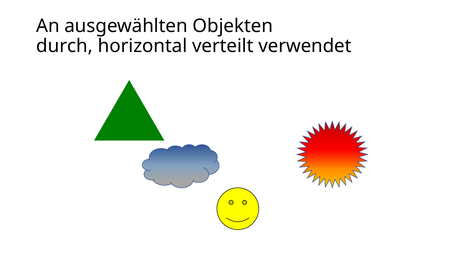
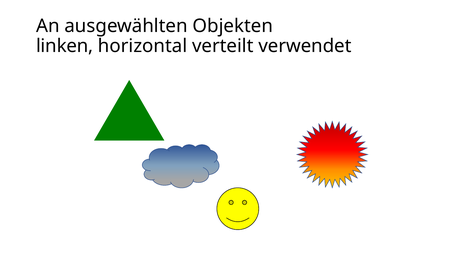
durch: durch -> linken (65, 46)
